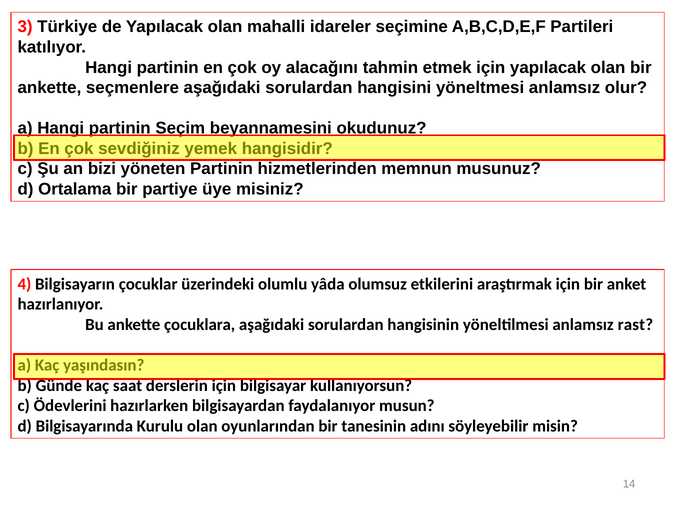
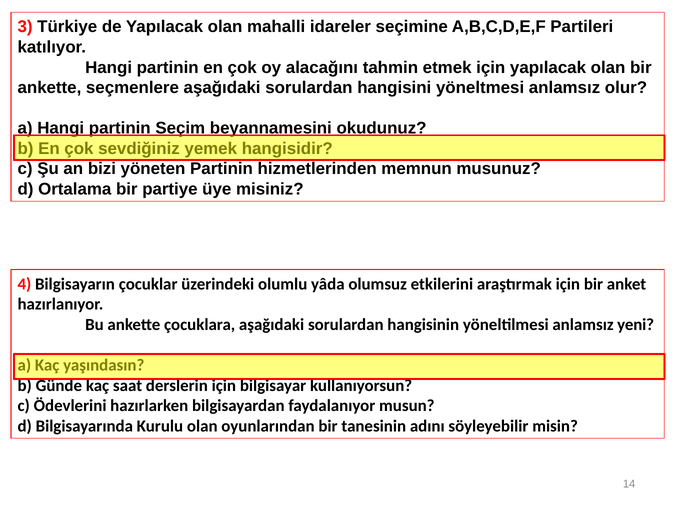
rast: rast -> yeni (636, 325)
